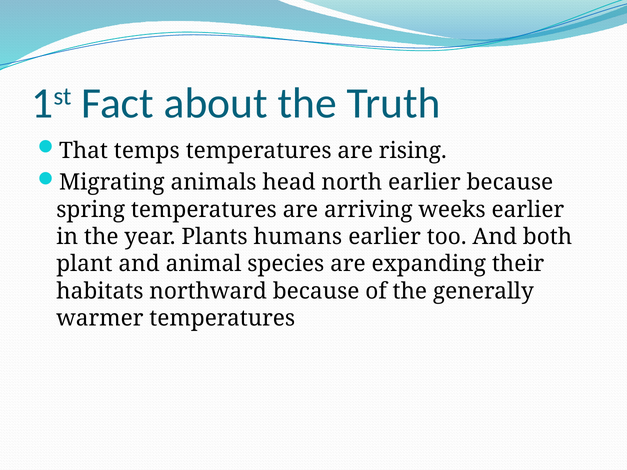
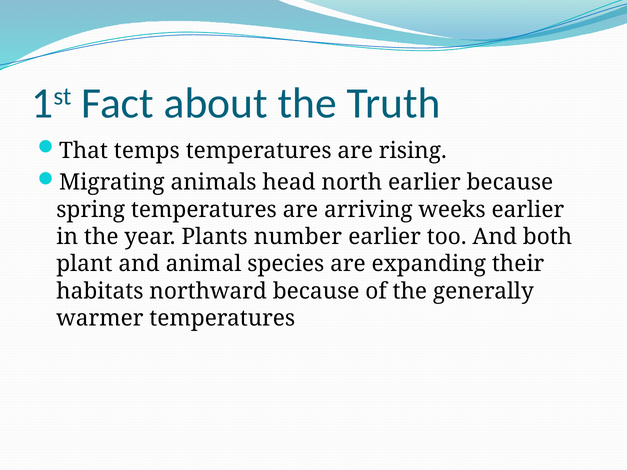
humans: humans -> number (298, 237)
